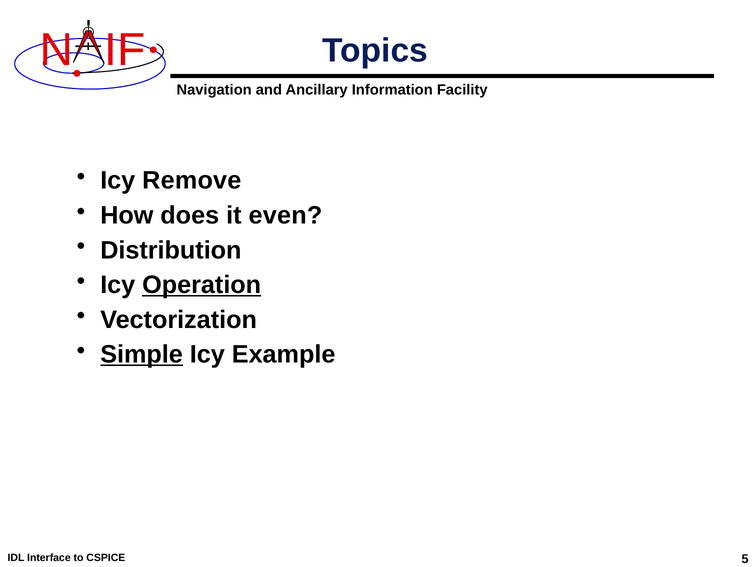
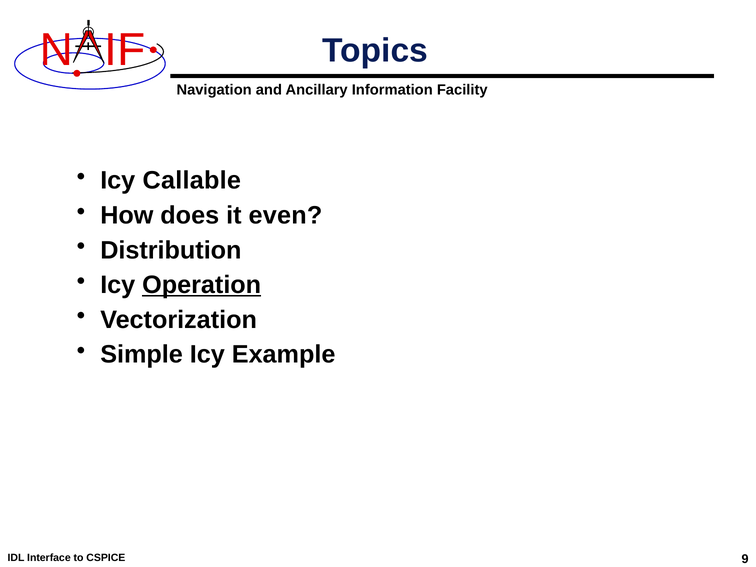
Remove: Remove -> Callable (192, 181)
Simple underline: present -> none (142, 355)
5: 5 -> 9 (745, 559)
